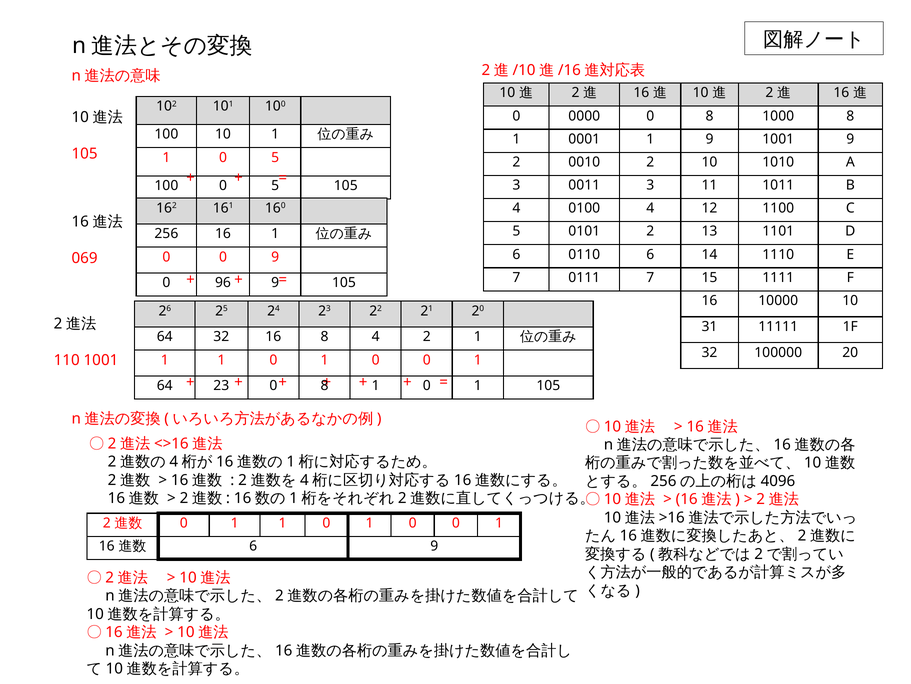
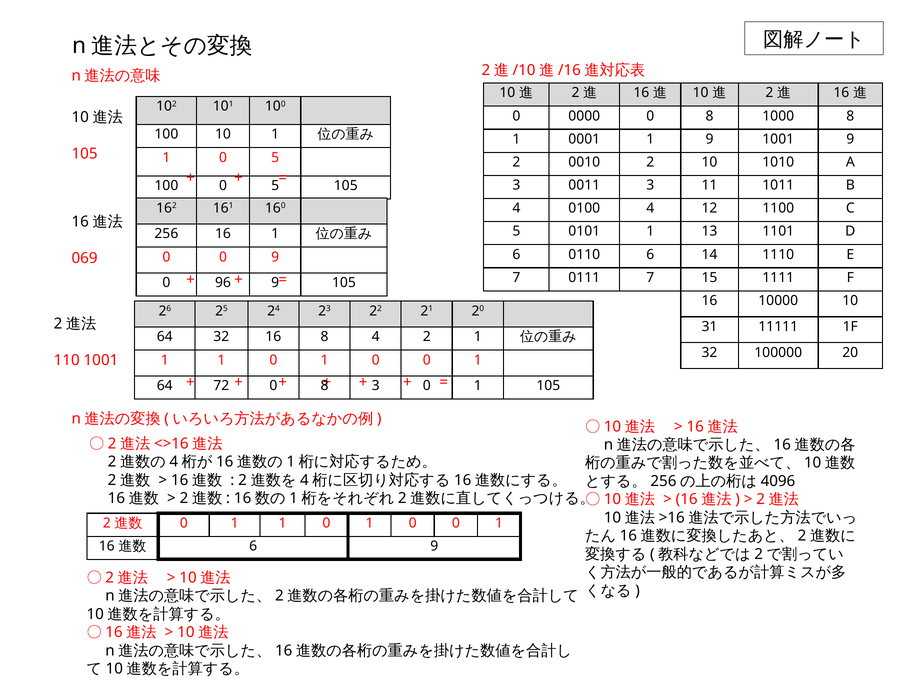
0101 2: 2 -> 1 (650, 231)
64 23: 23 -> 72 (221, 385)
1: 1 -> 3 (376, 385)
